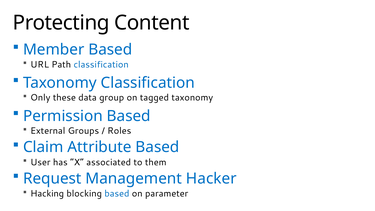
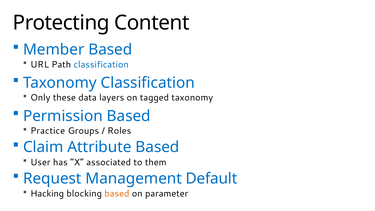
group: group -> layers (112, 98)
External: External -> Practice (48, 131)
Hacker: Hacker -> Default (211, 178)
based colour: blue -> orange (117, 194)
